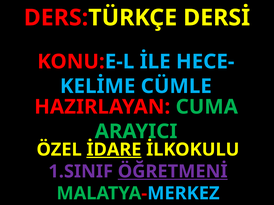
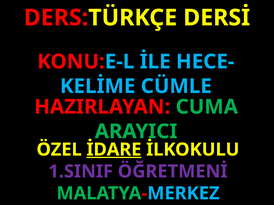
ÖĞRETMENİ underline: present -> none (173, 172)
